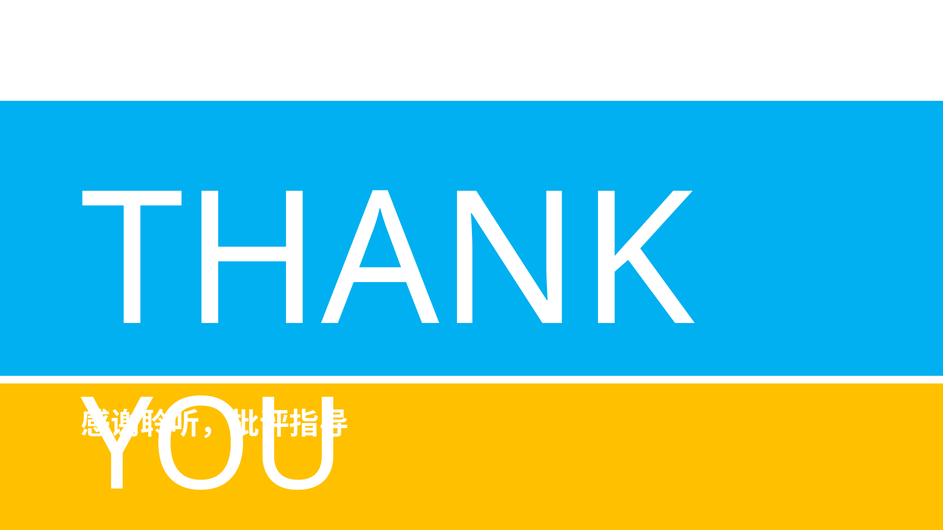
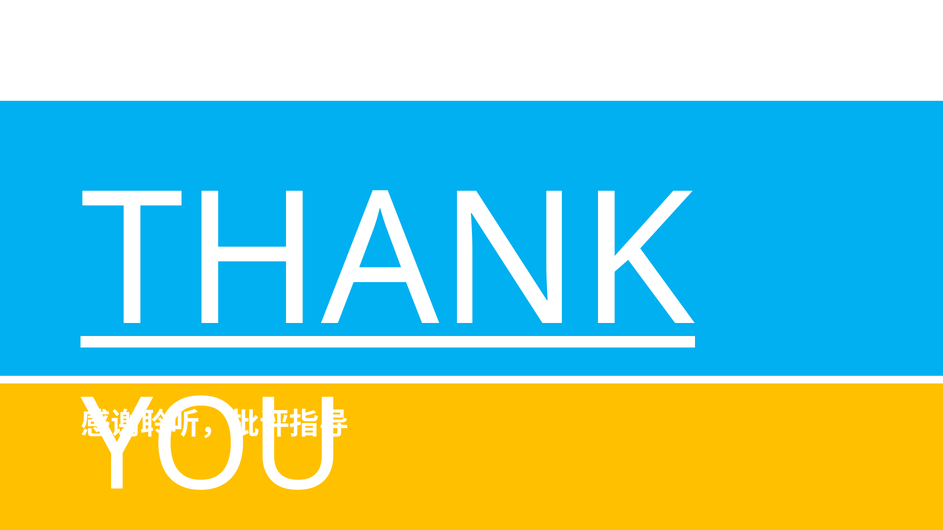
THANK underline: none -> present (388, 262)
